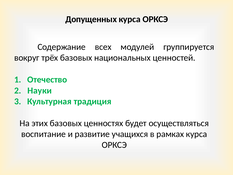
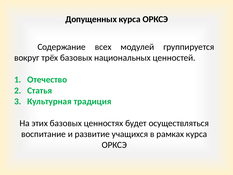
Науки: Науки -> Статья (40, 90)
